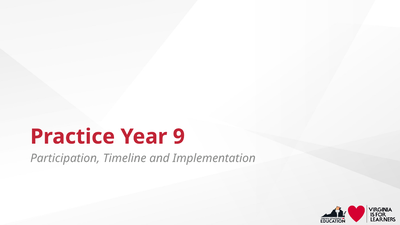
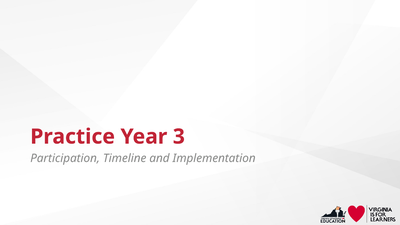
9: 9 -> 3 (179, 137)
